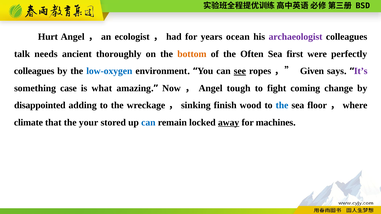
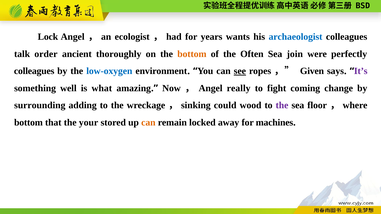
Hurt: Hurt -> Lock (48, 37)
ocean: ocean -> wants (238, 37)
archaeologist colour: purple -> blue (296, 37)
needs: needs -> order (46, 54)
first: first -> join (295, 54)
case: case -> well (68, 88)
tough: tough -> really (239, 88)
disappointed: disappointed -> surrounding (40, 105)
finish: finish -> could (225, 105)
the colour: blue -> purple (282, 105)
climate: climate -> bottom (28, 123)
can colour: blue -> orange (148, 123)
away underline: present -> none (229, 123)
